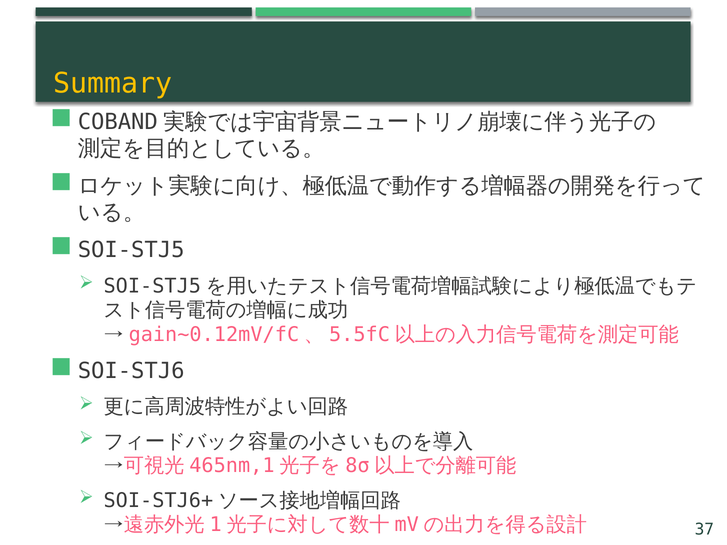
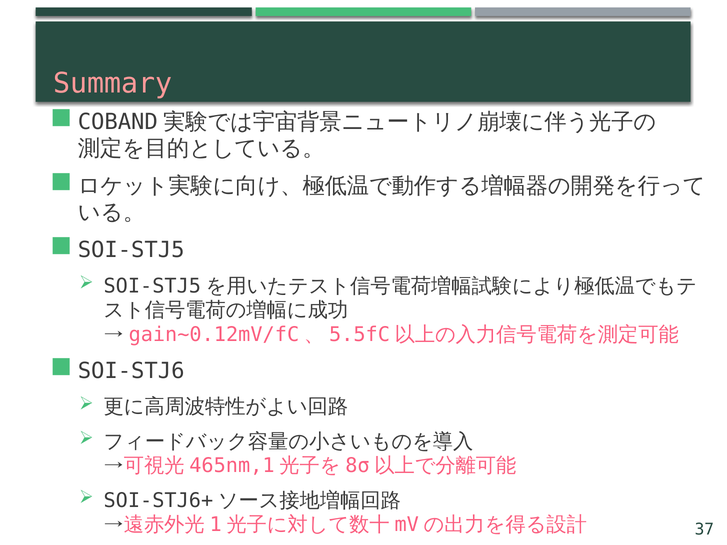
Summary colour: yellow -> pink (113, 83)
